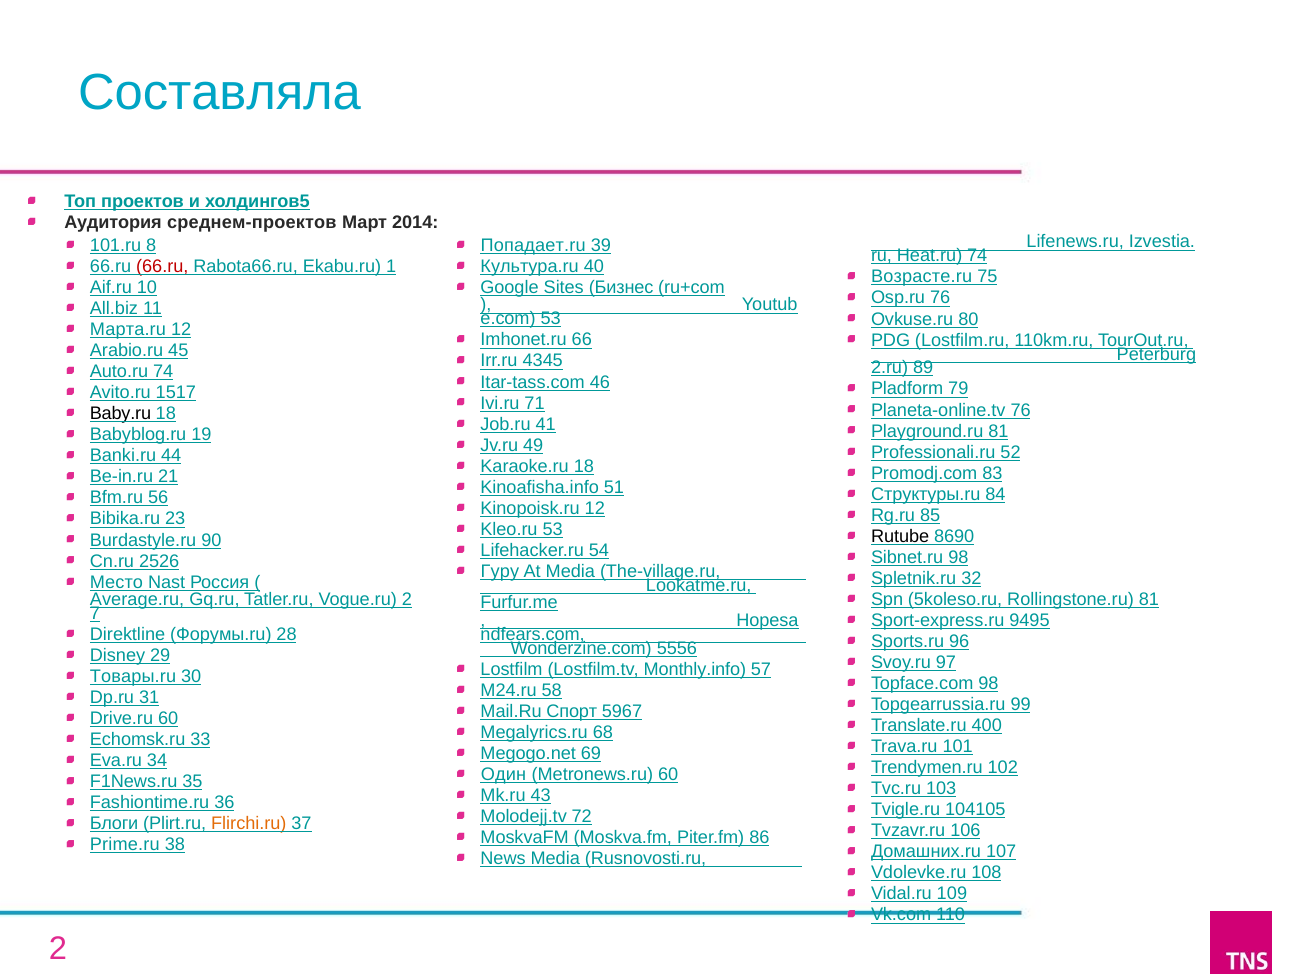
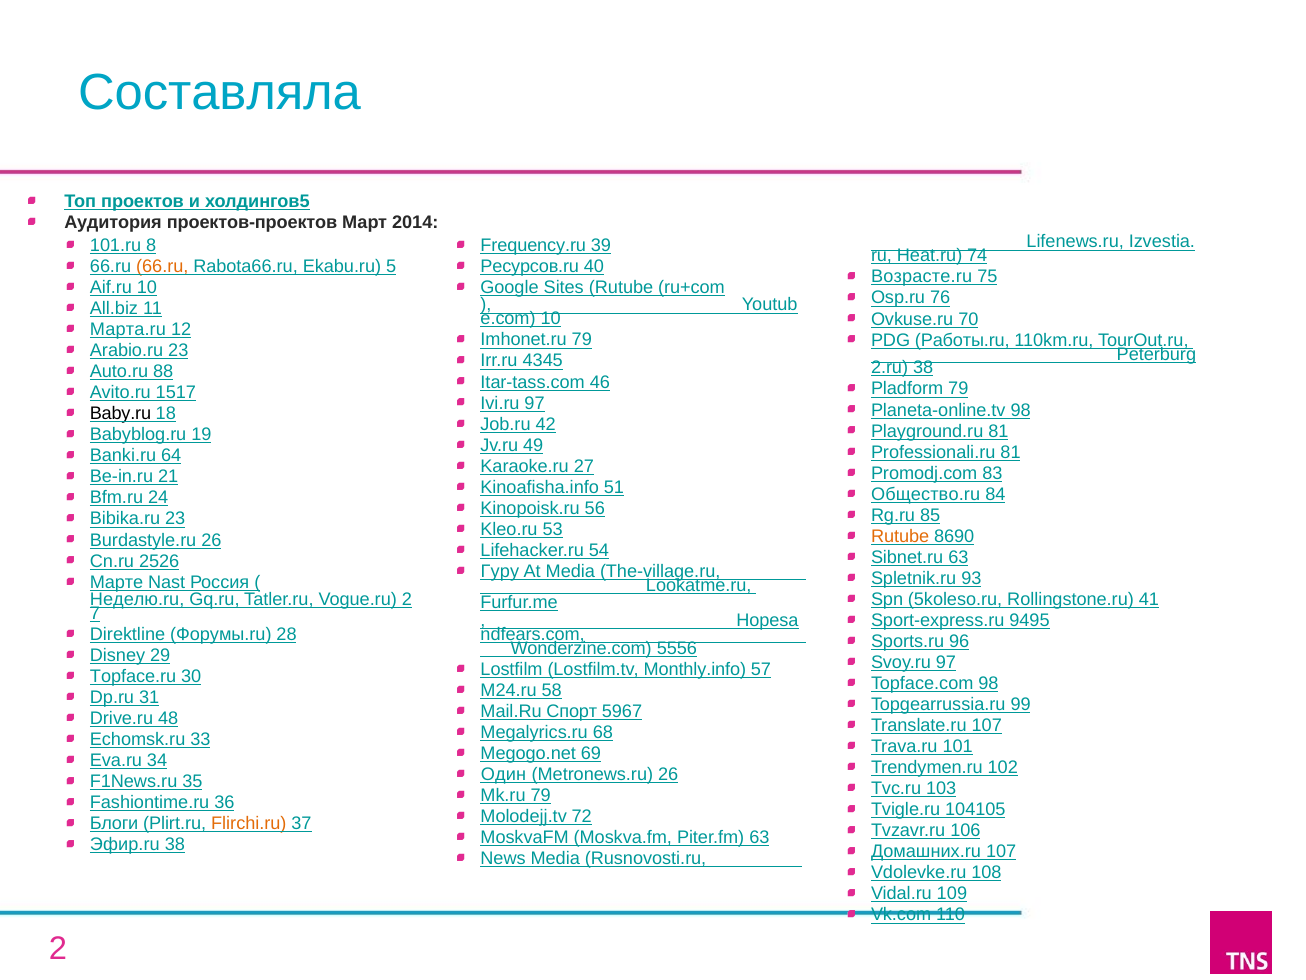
среднем-проектов: среднем-проектов -> проектов-проектов (252, 222)
Попадает.ru: Попадает.ru -> Frequency.ru (533, 245)
66.ru colour: red -> orange (162, 266)
1: 1 -> 5 (391, 266)
Культура.ru: Культура.ru -> Ресурсов.ru (530, 266)
Sites Бизнес: Бизнес -> Rutube (621, 287)
53: 53 -> 10 (551, 319)
80: 80 -> 70 (968, 319)
Imhonet.ru 66: 66 -> 79 (582, 340)
Lostfilm.ru: Lostfilm.ru -> Работы.ru (962, 340)
Arabio.ru 45: 45 -> 23 (178, 350)
89: 89 -> 38 (923, 368)
Auto.ru 74: 74 -> 88 (163, 372)
Ivi.ru 71: 71 -> 97 (535, 403)
Planeta-online.tv 76: 76 -> 98 (1021, 410)
41: 41 -> 42 (546, 424)
Professionali.ru 52: 52 -> 81 (1011, 452)
44: 44 -> 64 (171, 456)
Karaoke.ru 18: 18 -> 27 (584, 466)
Структуры.ru: Структуры.ru -> Общество.ru (926, 494)
Bfm.ru 56: 56 -> 24 (158, 498)
Kinopoisk.ru 12: 12 -> 56 (595, 508)
Rutube colour: black -> orange (900, 536)
Burdastyle.ru 90: 90 -> 26 (211, 540)
Sibnet.ru 98: 98 -> 63 (958, 557)
32: 32 -> 93 (971, 578)
Место: Место -> Марте (117, 582)
Rollingstone.ru 81: 81 -> 41 (1149, 599)
Average.ru: Average.ru -> Неделю.ru (137, 599)
Товары.ru: Товары.ru -> Topface.ru (133, 676)
Drive.ru 60: 60 -> 48 (168, 718)
Translate.ru 400: 400 -> 107 (987, 725)
Metronews.ru 60: 60 -> 26 (668, 774)
Mk.ru 43: 43 -> 79 (541, 795)
Piter.fm 86: 86 -> 63 (759, 837)
Prime.ru: Prime.ru -> Эфир.ru (125, 845)
